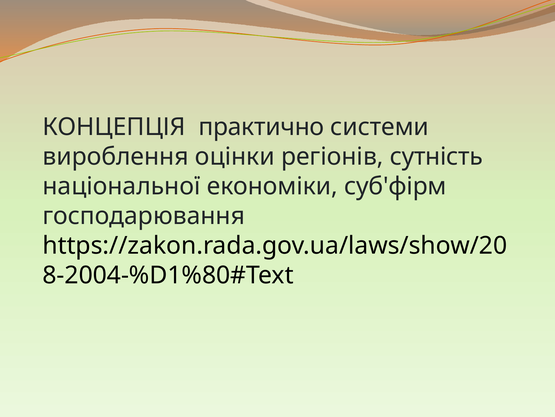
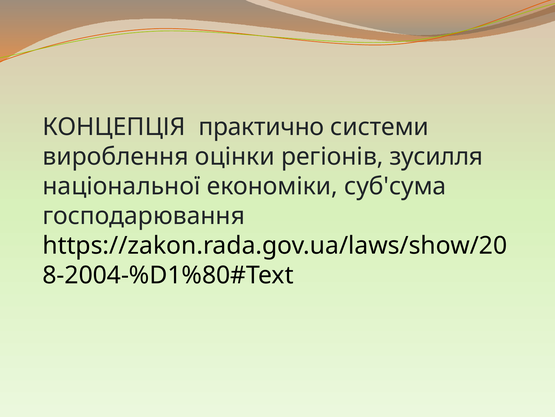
сутність: сутність -> зусилля (436, 156)
суб'фірм: суб'фірм -> суб'сума (395, 186)
